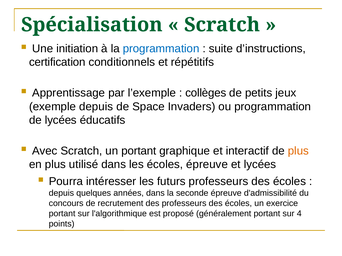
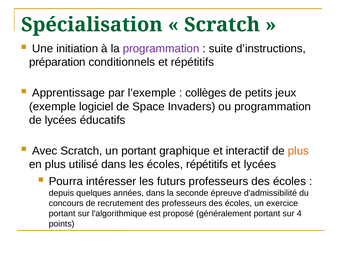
programmation colour: blue -> purple (161, 49)
certification: certification -> préparation (57, 62)
exemple depuis: depuis -> logiciel (96, 107)
écoles épreuve: épreuve -> répétitifs (207, 165)
